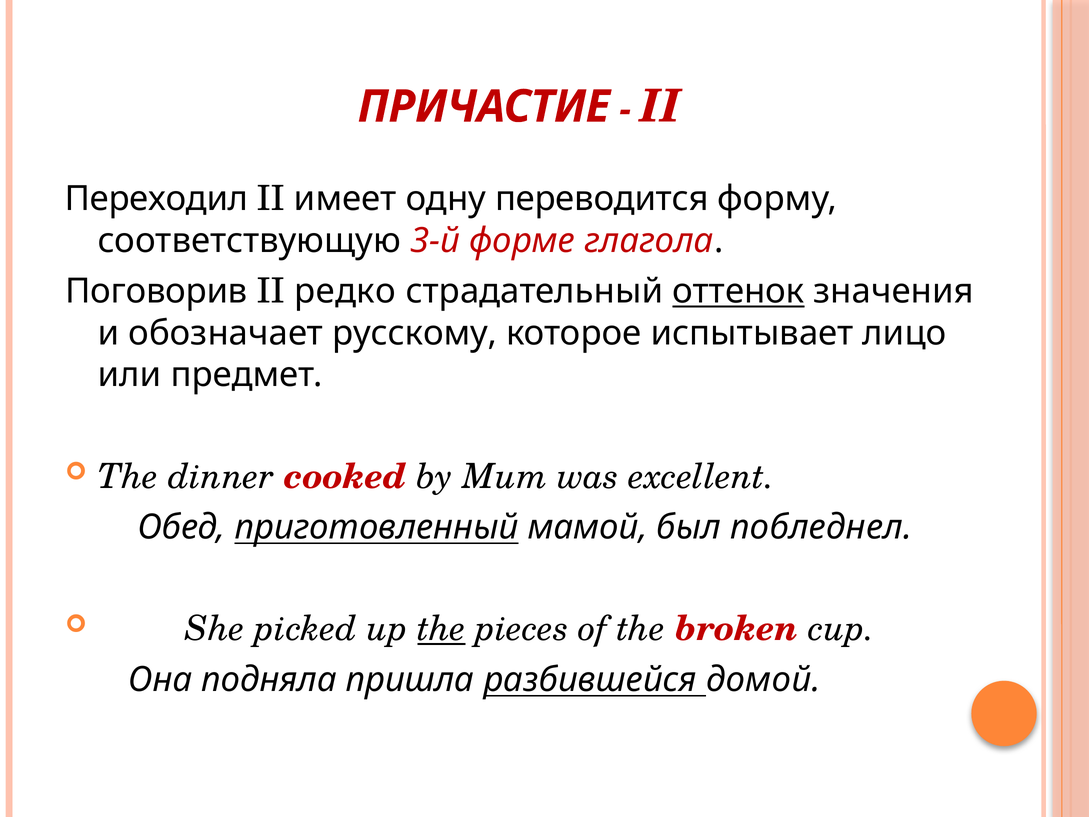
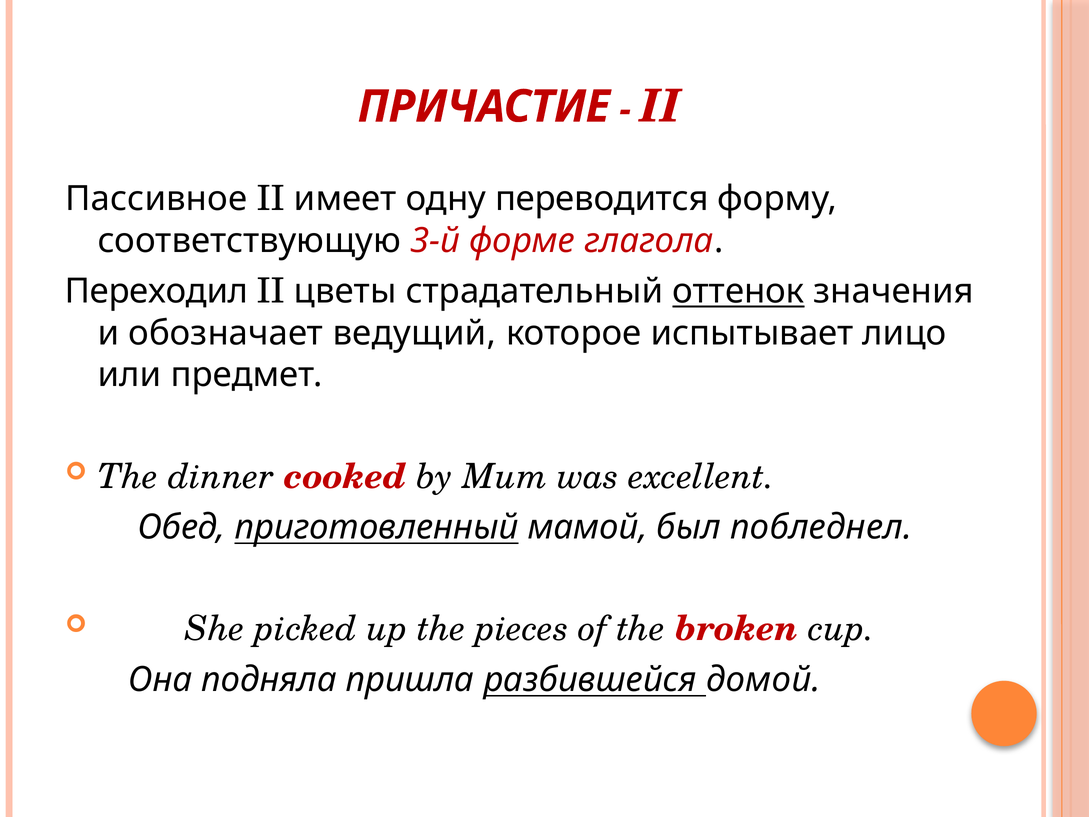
Переходил: Переходил -> Пассивное (156, 199)
Поговорив: Поговорив -> Переходил (156, 291)
редко: редко -> цветы (345, 291)
русскому: русскому -> ведущий (414, 333)
the underline: present -> none (442, 629)
